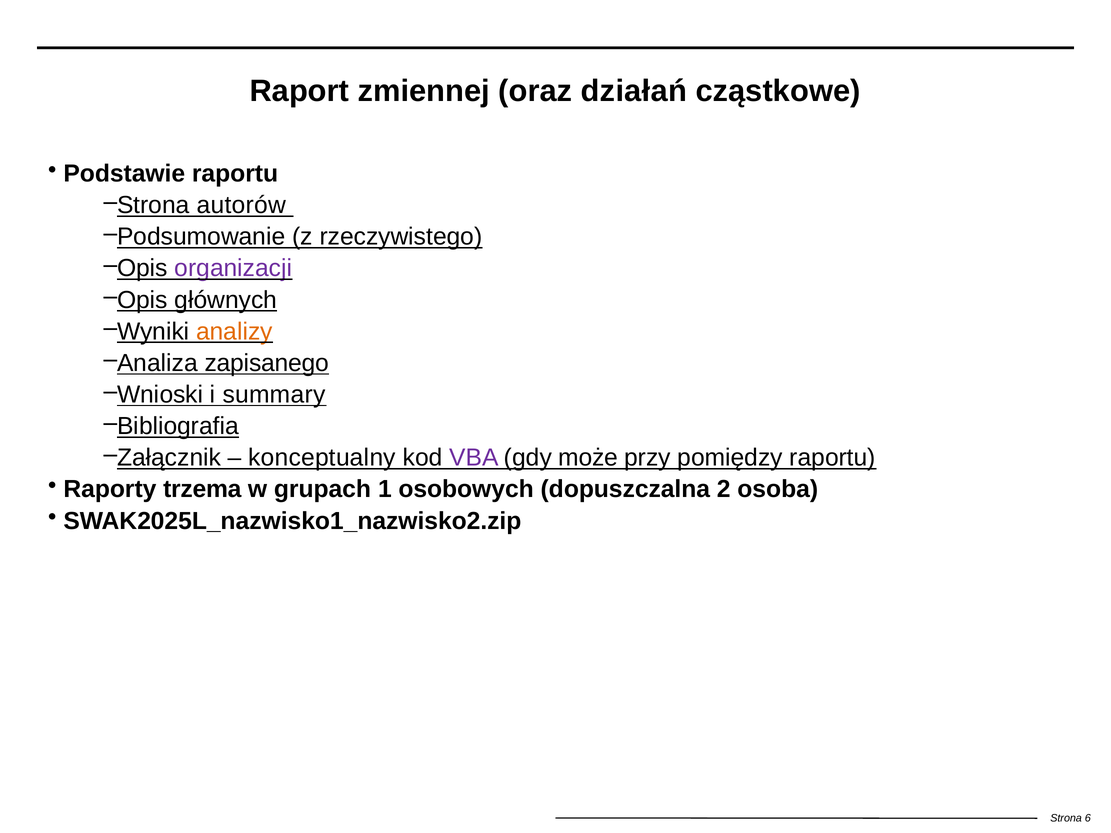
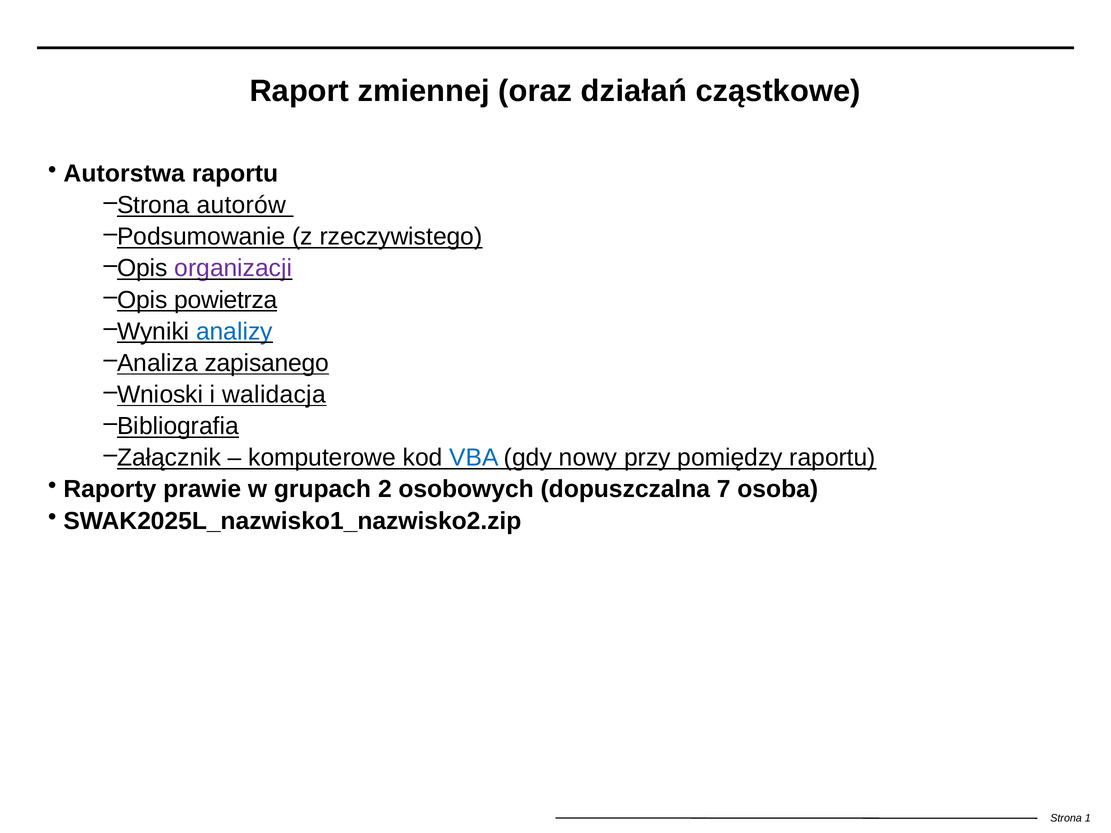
Podstawie: Podstawie -> Autorstwa (124, 174)
głównych: głównych -> powietrza (226, 300)
analizy colour: orange -> blue (234, 332)
summary: summary -> walidacja (274, 395)
konceptualny: konceptualny -> komputerowe (322, 458)
VBA colour: purple -> blue (474, 458)
może: może -> nowy (588, 458)
trzema: trzema -> prawie (202, 489)
1: 1 -> 2 (385, 489)
2: 2 -> 7 (724, 489)
6: 6 -> 1 (1088, 819)
